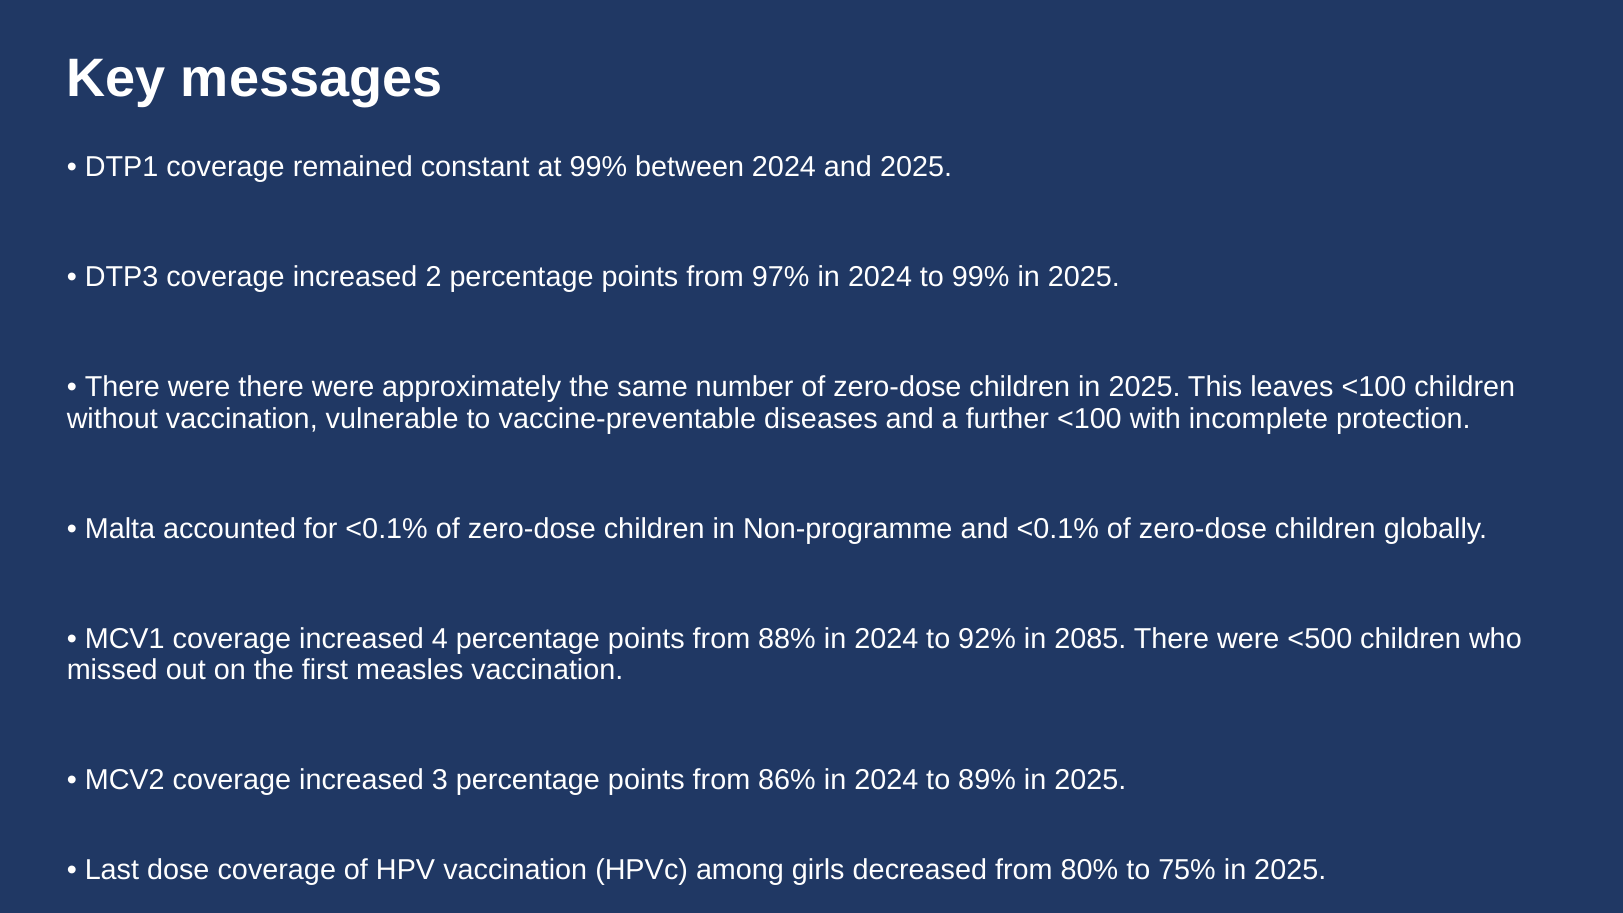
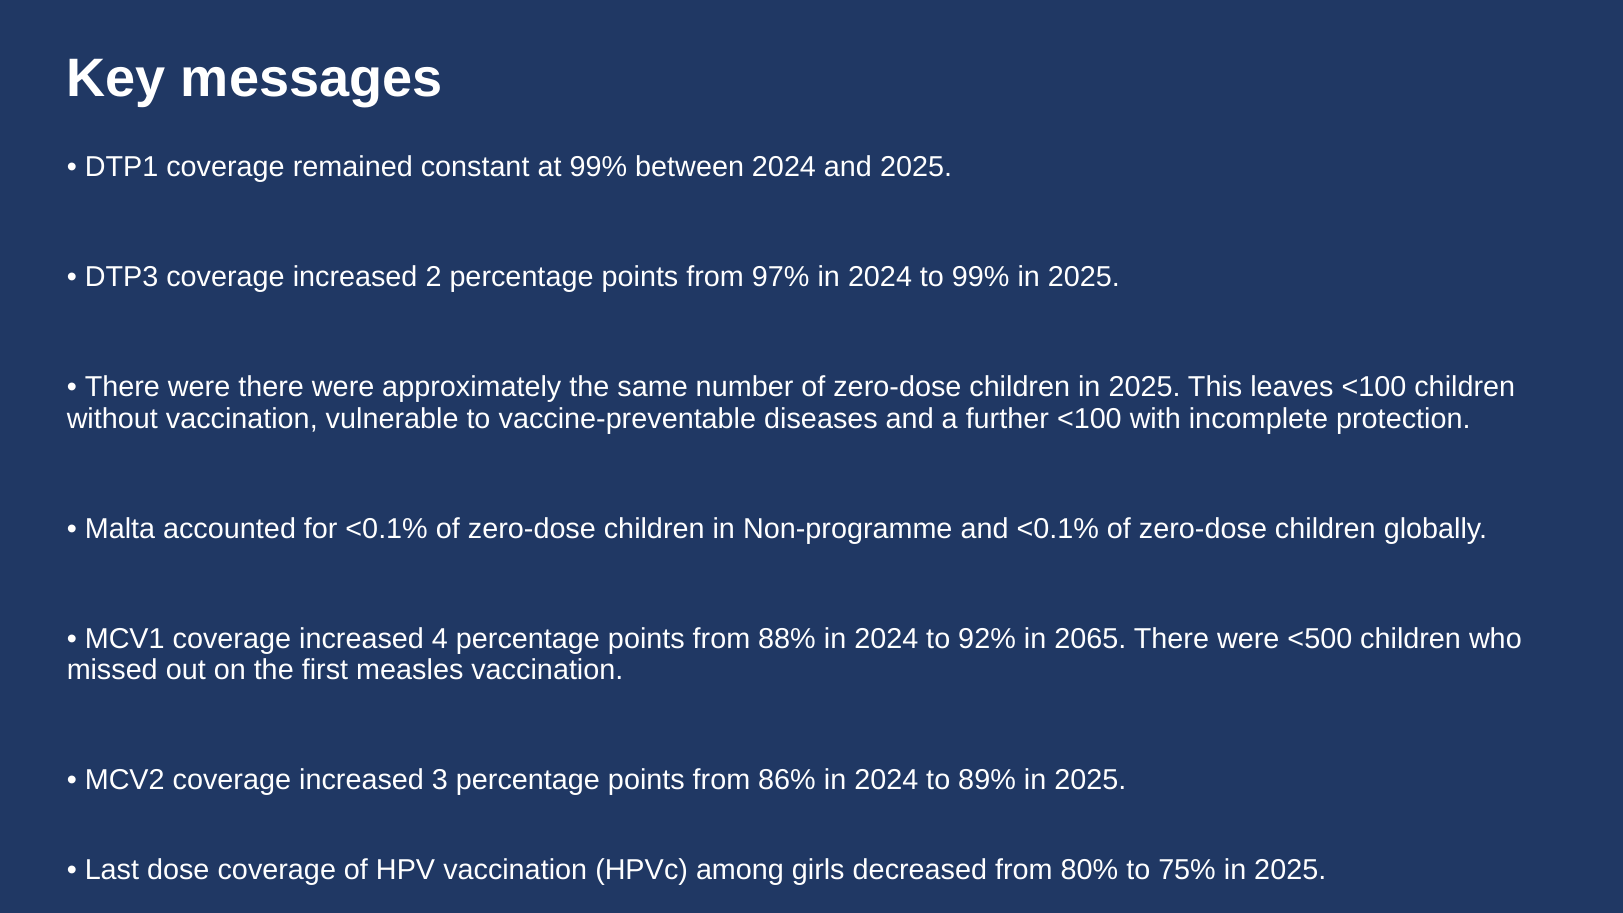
2085: 2085 -> 2065 (1090, 639)
